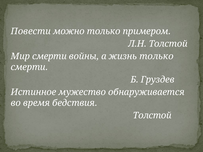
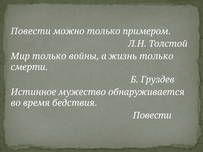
Мир смерти: смерти -> только (49, 56)
Толстой: Толстой -> Повести (152, 116)
